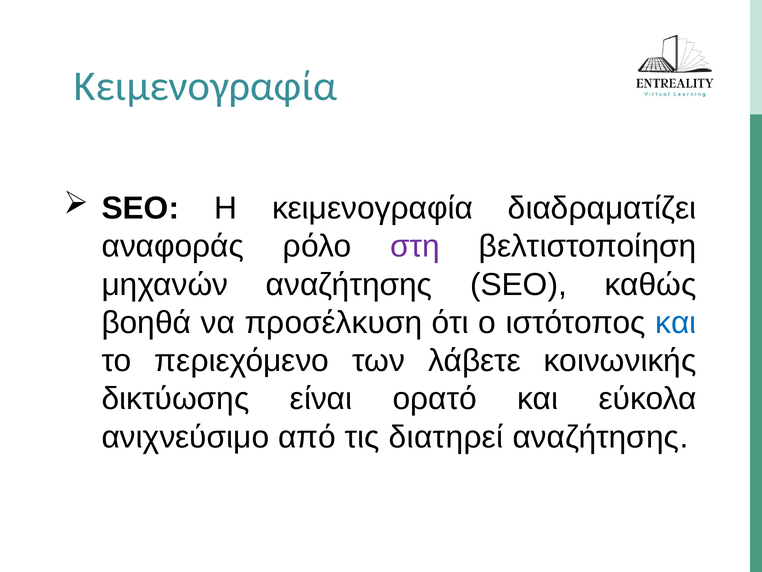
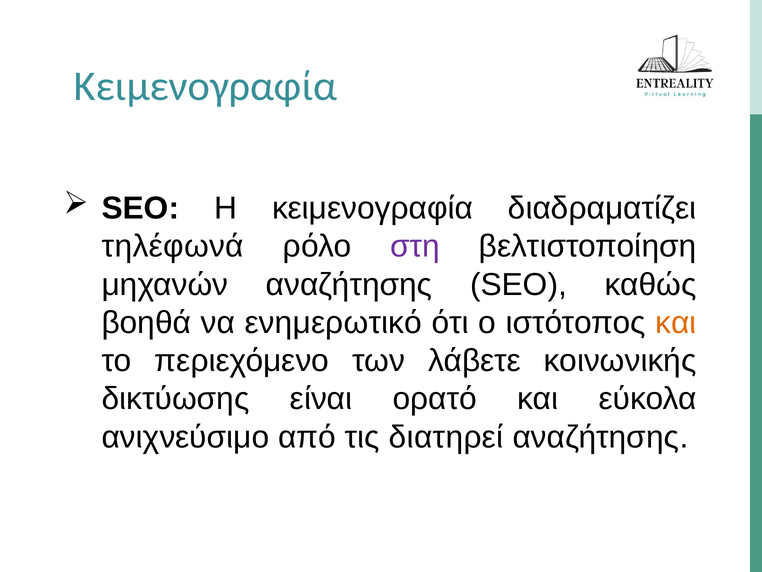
αναφοράς: αναφοράς -> τηλέφωνά (173, 246)
προσέλκυση: προσέλκυση -> ενημερωτικό (333, 322)
και colour: blue -> orange (676, 322)
